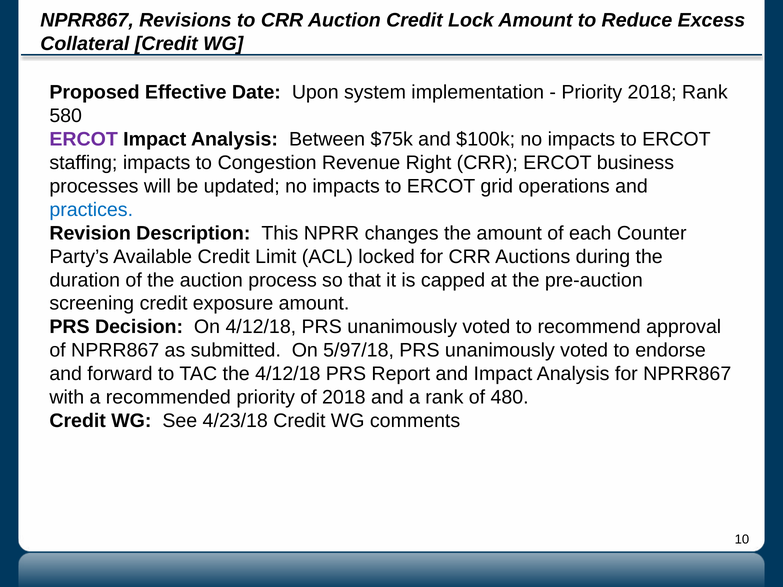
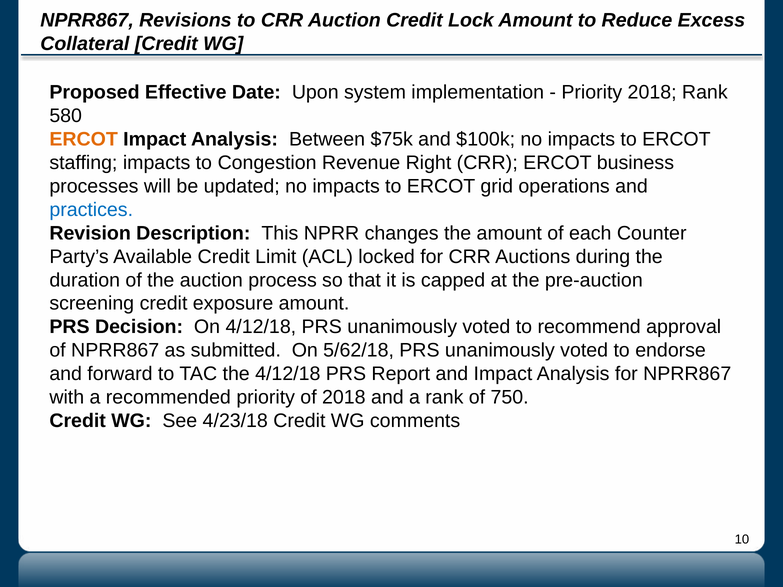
ERCOT colour: purple -> orange (84, 139)
5/97/18: 5/97/18 -> 5/62/18 (359, 351)
480: 480 -> 750 (510, 398)
